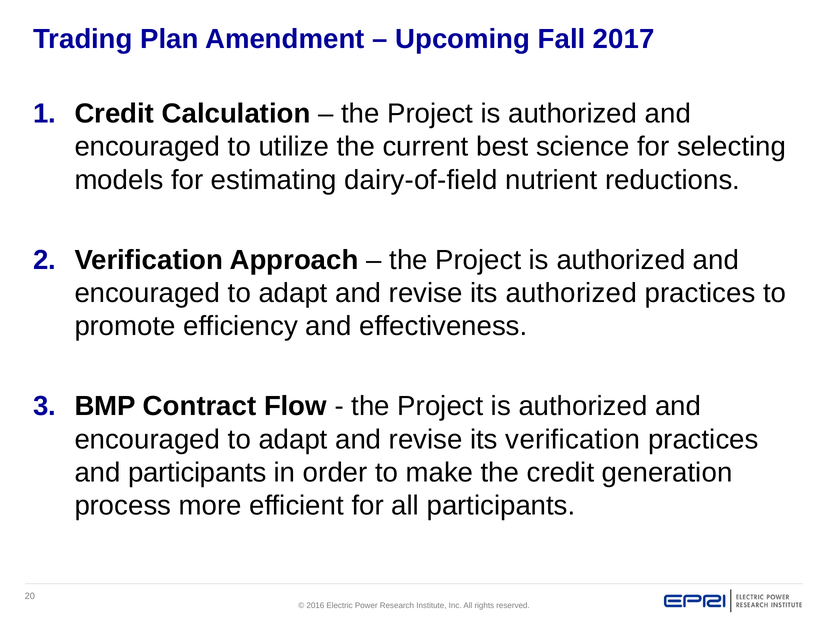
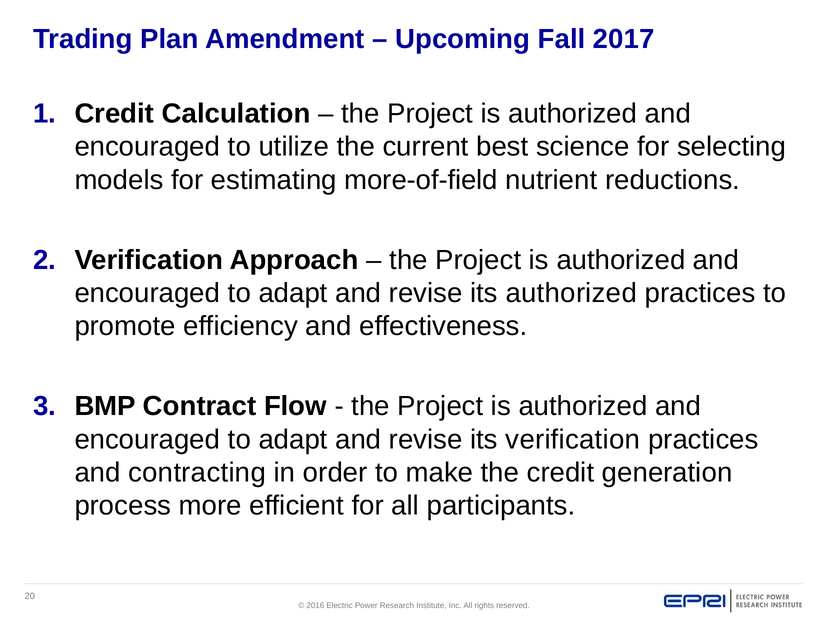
dairy-of-field: dairy-of-field -> more-of-field (421, 180)
and participants: participants -> contracting (197, 473)
